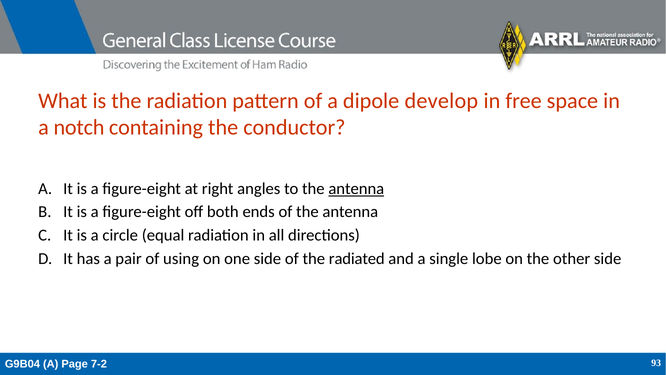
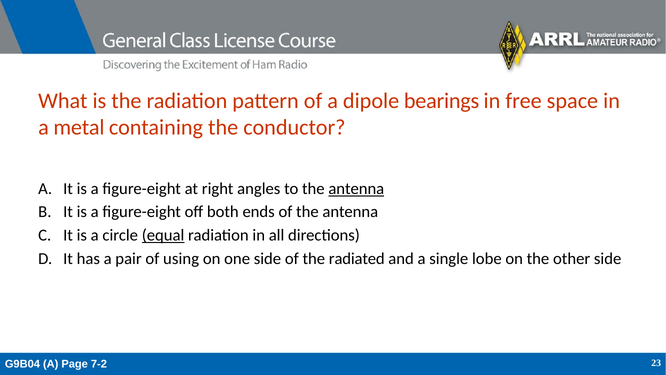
develop: develop -> bearings (442, 101)
notch: notch -> metal (79, 127)
equal underline: none -> present (163, 235)
93: 93 -> 23 (656, 363)
